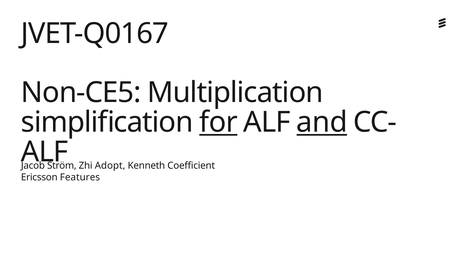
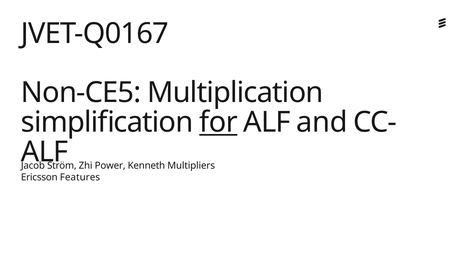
and underline: present -> none (322, 122)
Adopt: Adopt -> Power (110, 166)
Coefficient: Coefficient -> Multipliers (191, 166)
